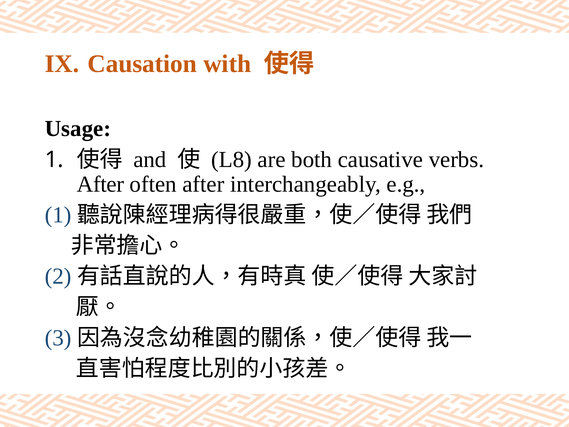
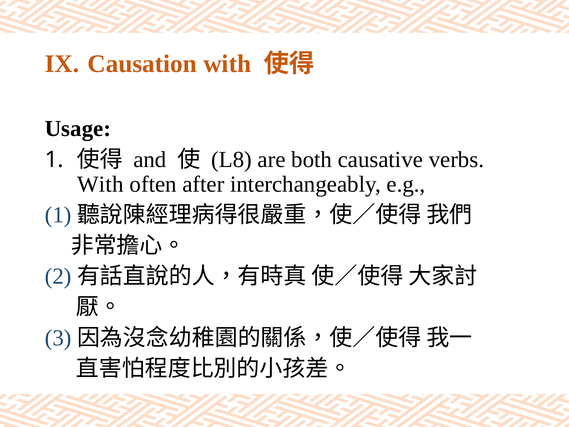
After: After -> With (100, 184)
